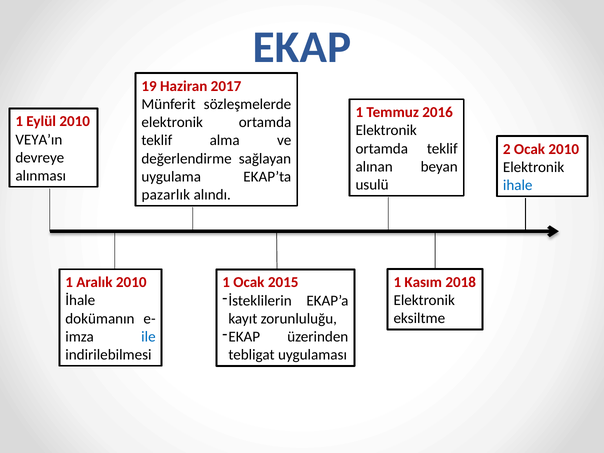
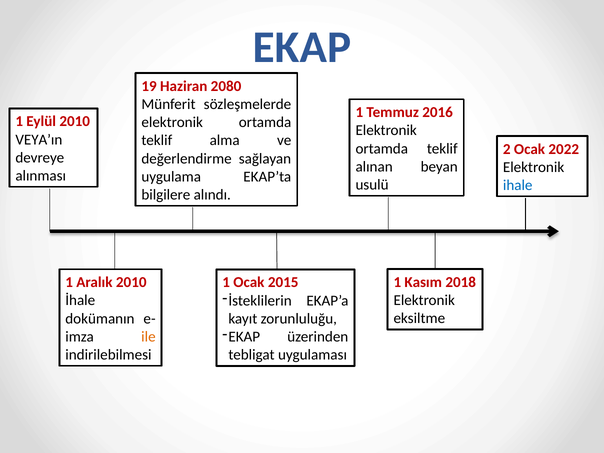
2017: 2017 -> 2080 (226, 86)
Ocak 2010: 2010 -> 2022 (564, 149)
pazarlık: pazarlık -> bilgilere (166, 195)
ile colour: blue -> orange (148, 337)
